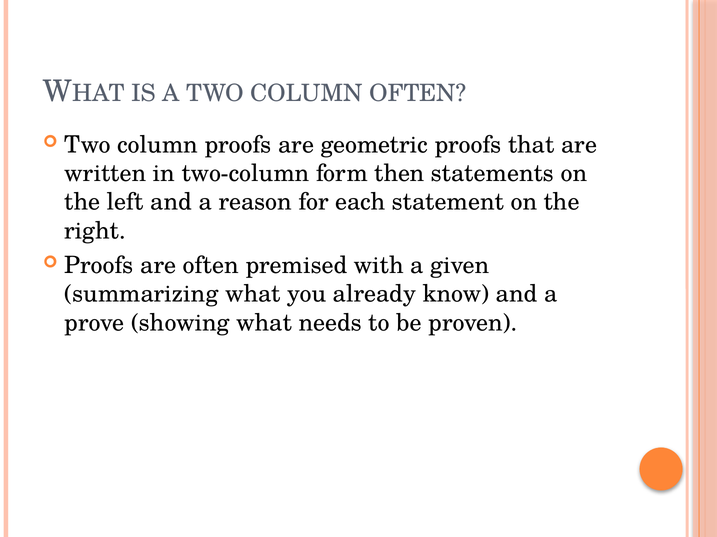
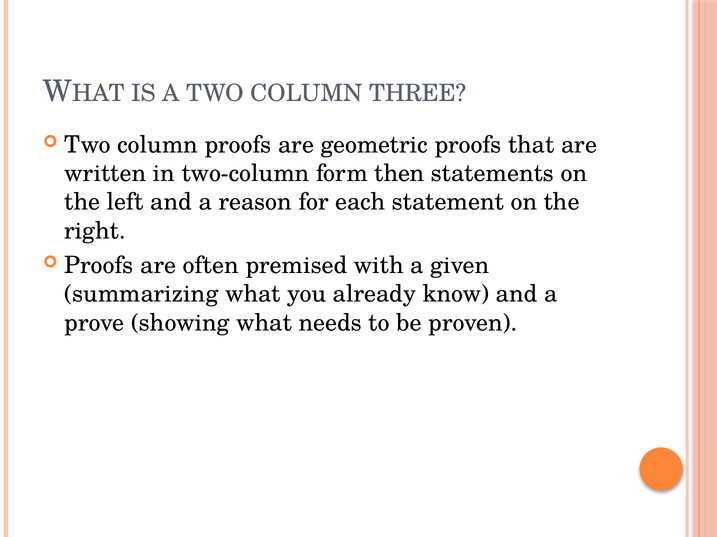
COLUMN OFTEN: OFTEN -> THREE (418, 94)
